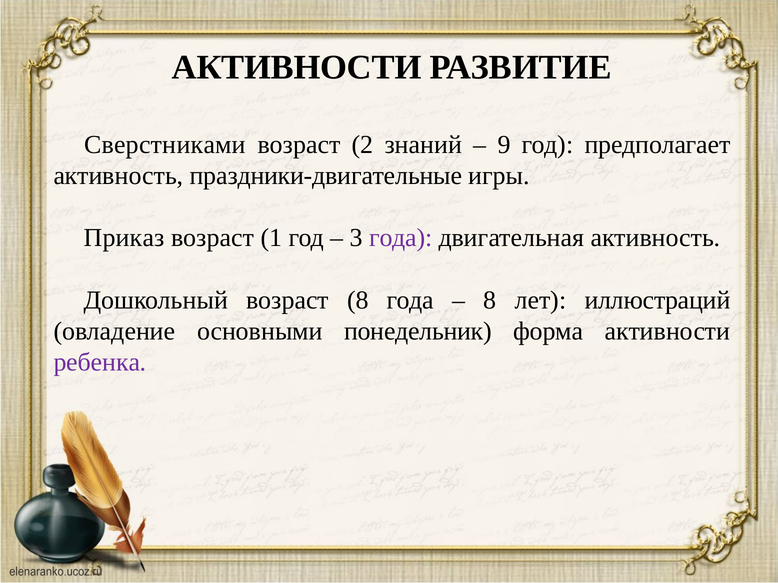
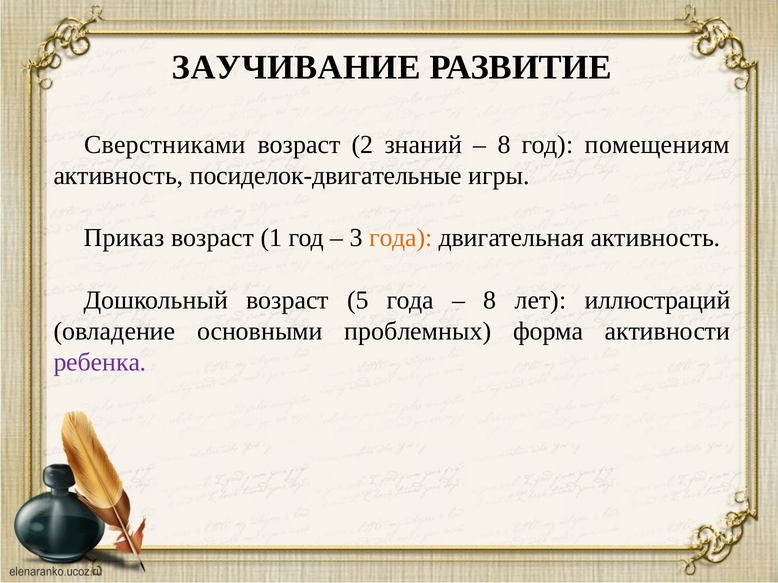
АКТИВНОСТИ: АКТИВНОСТИ -> ЗАУЧИВАНИЕ (296, 68)
9: 9 -> 8 (504, 145)
предполагает: предполагает -> помещениям (657, 145)
праздники-двигательные: праздники-двигательные -> посиделок-двигательные (326, 176)
года colour: purple -> orange (401, 238)
возраст 8: 8 -> 5 (358, 300)
понедельник: понедельник -> проблемных (418, 331)
